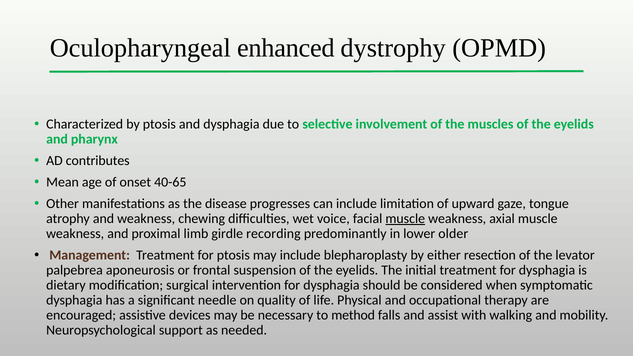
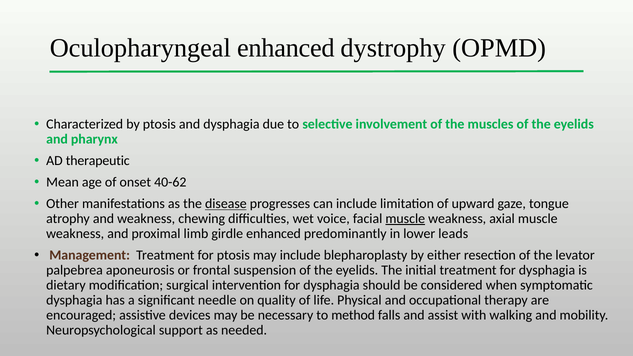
contributes: contributes -> therapeutic (98, 161)
40-65: 40-65 -> 40-62 (170, 182)
disease underline: none -> present (226, 204)
girdle recording: recording -> enhanced (274, 234)
older: older -> leads (453, 234)
